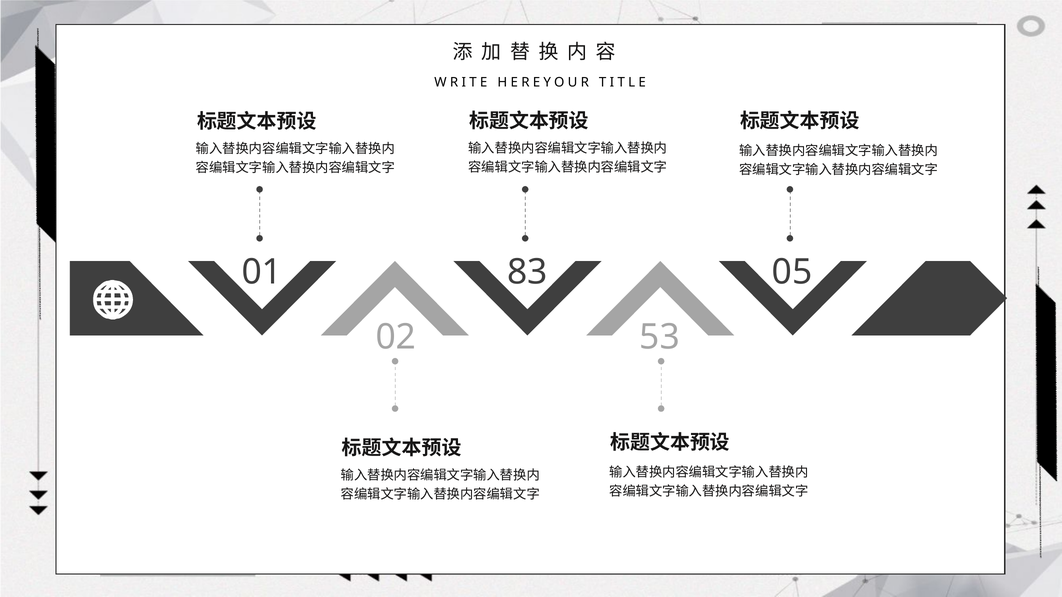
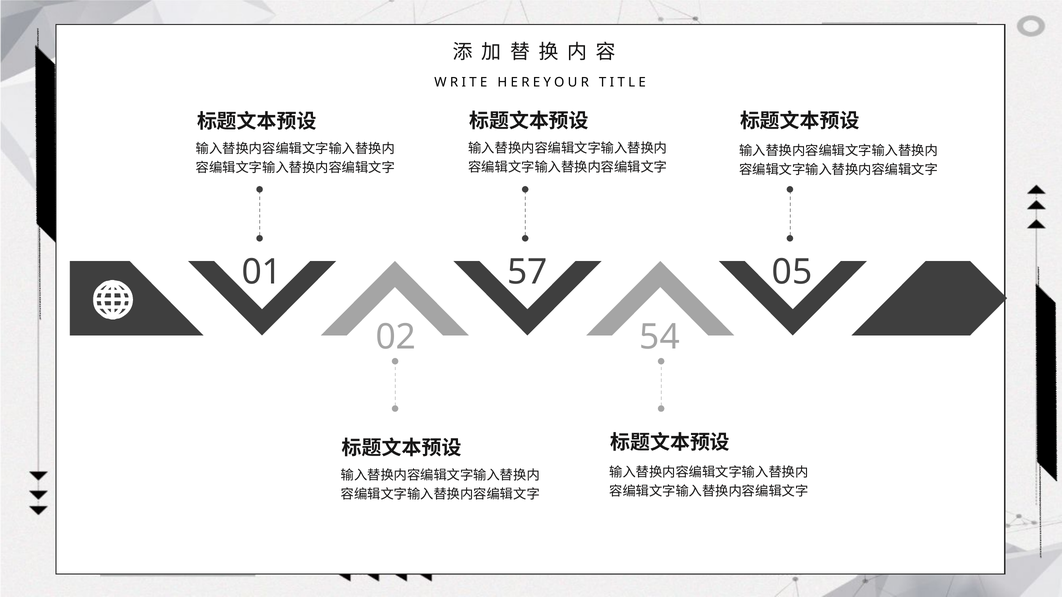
83: 83 -> 57 (527, 272)
53: 53 -> 54 (660, 337)
